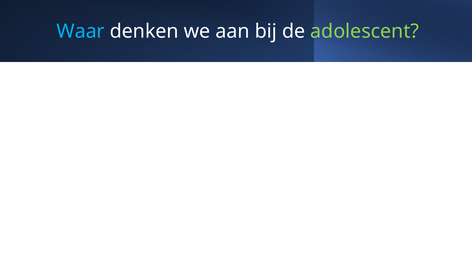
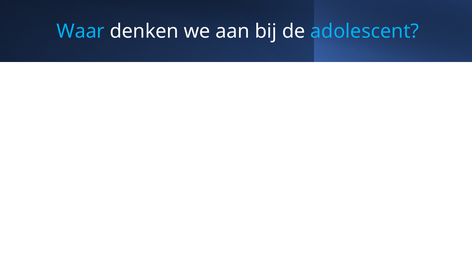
adolescent colour: light green -> light blue (365, 31)
